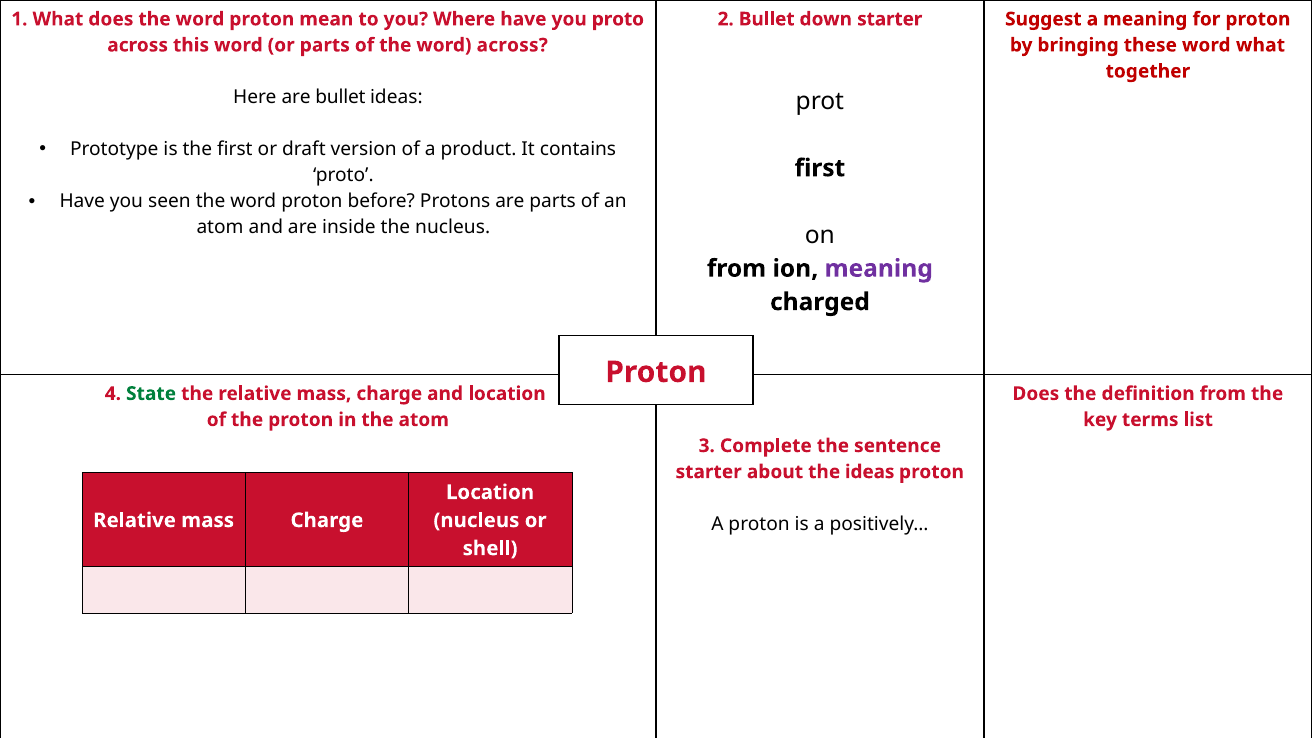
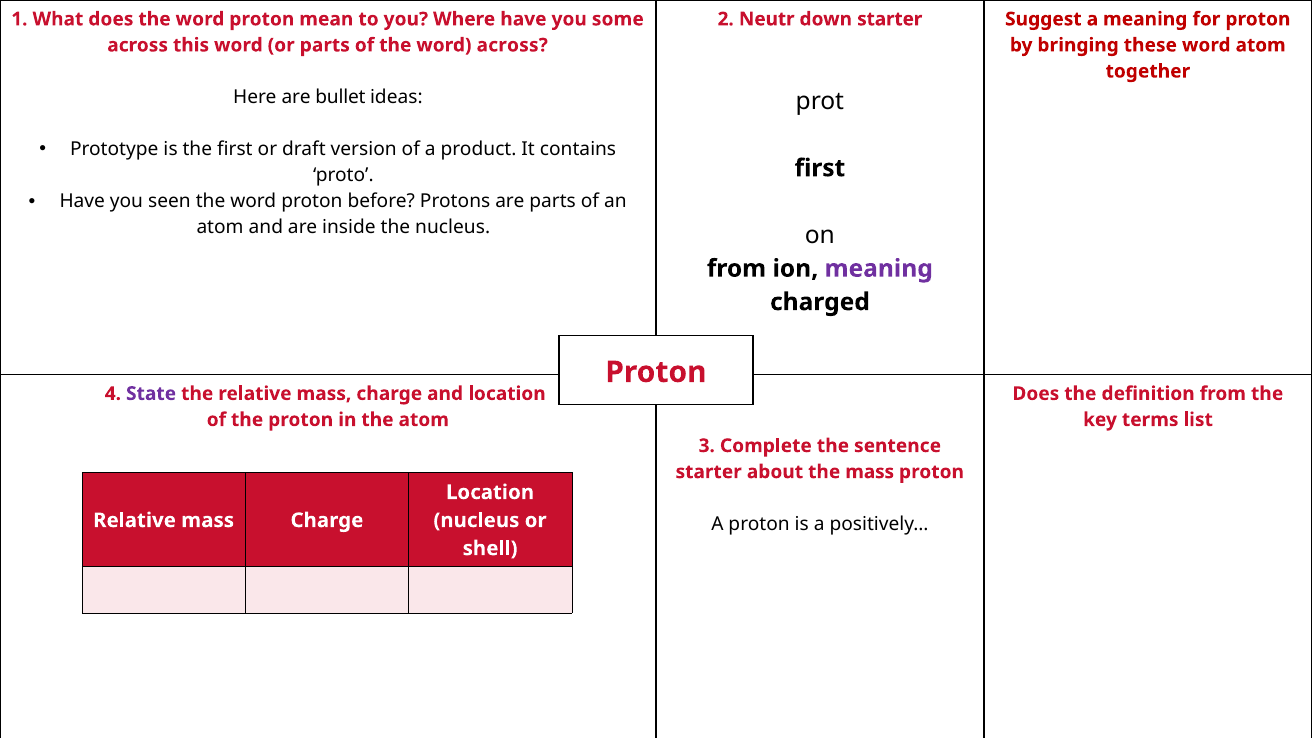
you proto: proto -> some (618, 19)
2 Bullet: Bullet -> Neutr (767, 19)
word what: what -> atom (1261, 45)
State colour: green -> purple (151, 394)
the ideas: ideas -> mass (870, 472)
